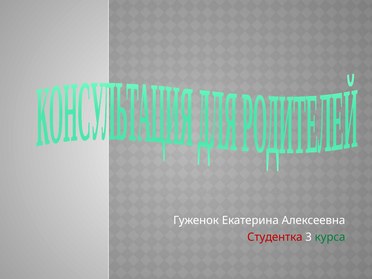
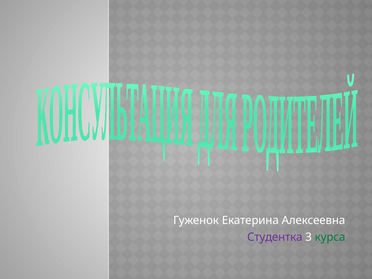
Студентка colour: red -> purple (275, 237)
